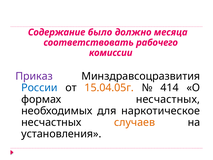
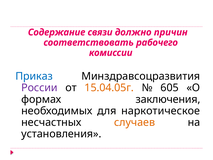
было: было -> связи (100, 32)
месяца: месяца -> причин (171, 32)
Приказ colour: purple -> blue (34, 76)
России colour: blue -> purple (39, 88)
414: 414 -> 605 (170, 88)
формах несчастных: несчастных -> заключения (168, 99)
